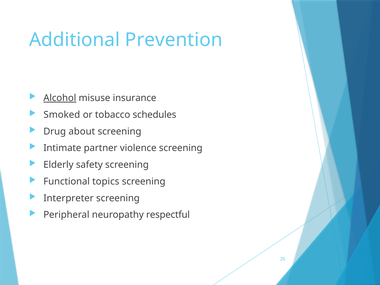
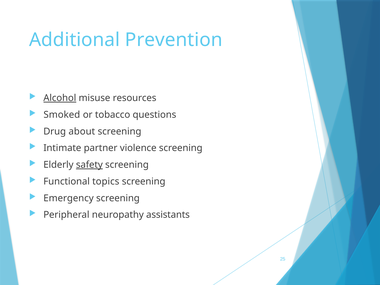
insurance: insurance -> resources (135, 98)
schedules: schedules -> questions (154, 115)
safety underline: none -> present (89, 165)
Interpreter: Interpreter -> Emergency (69, 198)
respectful: respectful -> assistants (168, 215)
